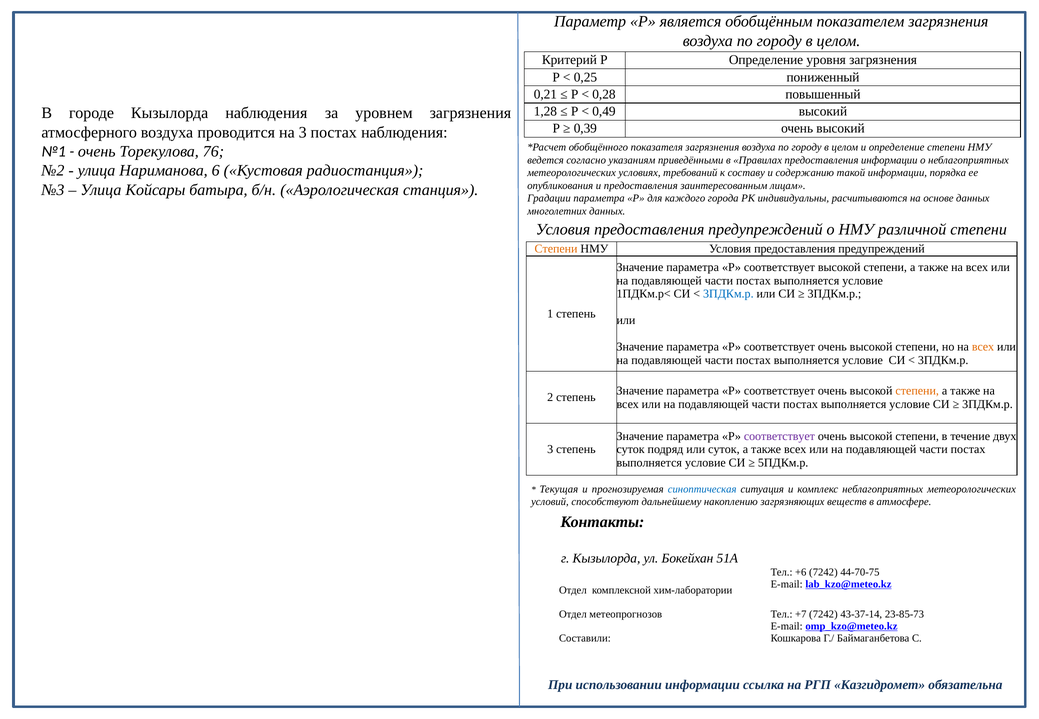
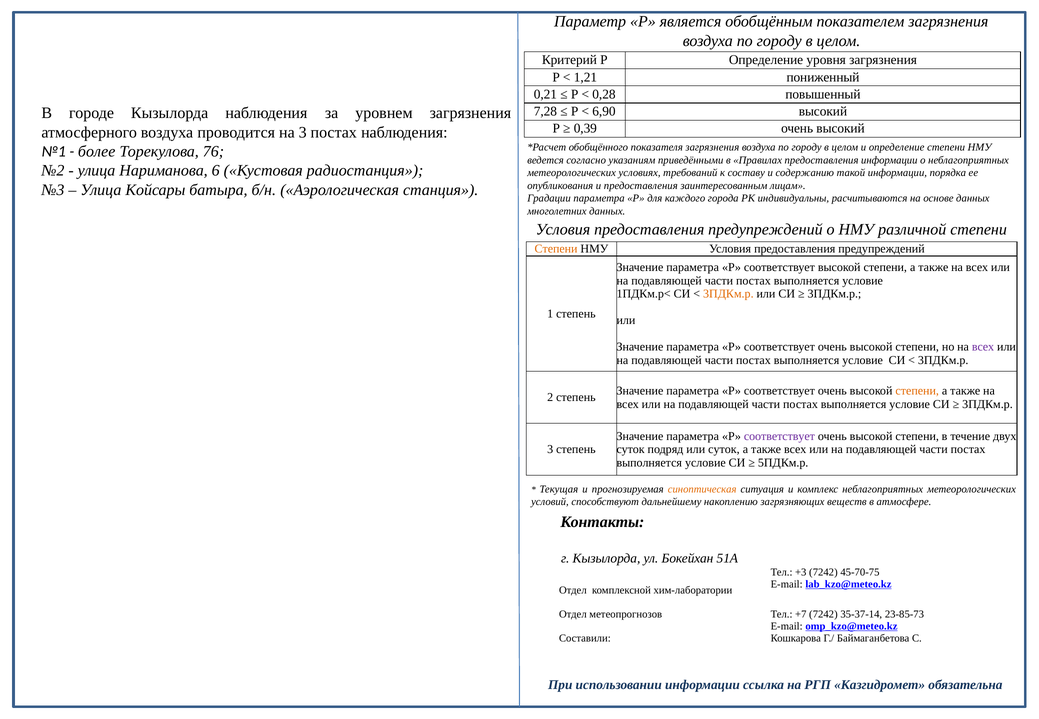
0,25: 0,25 -> 1,21 (585, 77)
1,28: 1,28 -> 7,28 (545, 111)
0,49: 0,49 -> 6,90 (604, 111)
очень: очень -> более (97, 152)
3ПДКм.р colour: blue -> orange (728, 294)
всех colour: orange -> purple (983, 347)
синоптическая colour: blue -> orange (702, 489)
+6: +6 -> +3 (801, 573)
44-70-75: 44-70-75 -> 45-70-75 (860, 573)
43-37-14: 43-37-14 -> 35-37-14 (861, 615)
